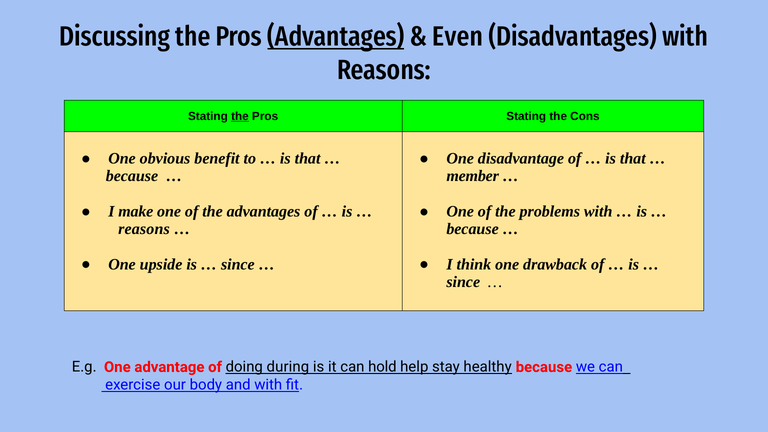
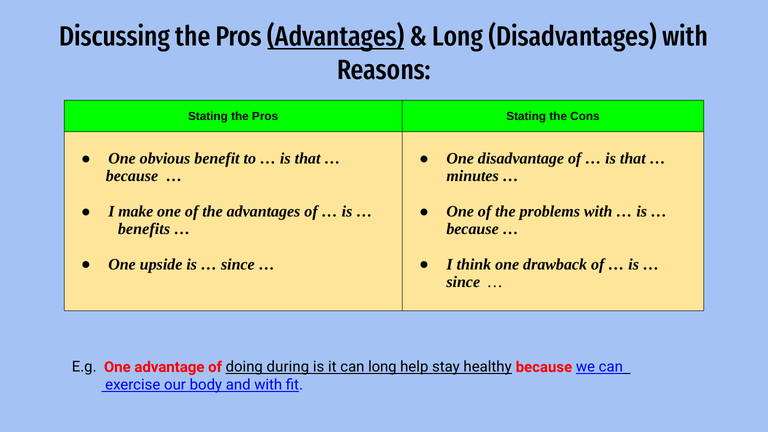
Even: Even -> Long (458, 37)
the underline: present -> none (240, 116)
member: member -> minutes (473, 176)
reasons: reasons -> benefits (144, 229)
can hold: hold -> long (382, 367)
